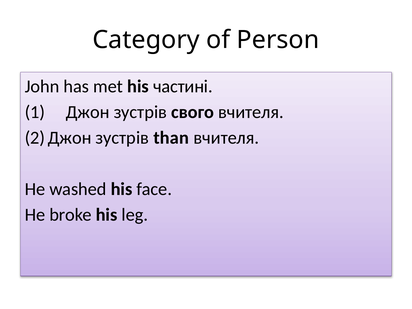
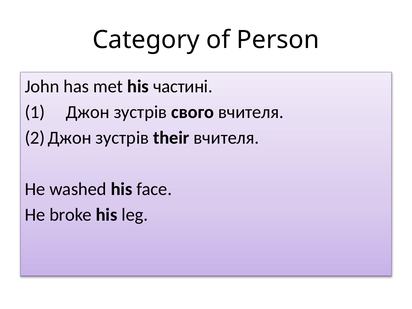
than: than -> their (171, 138)
